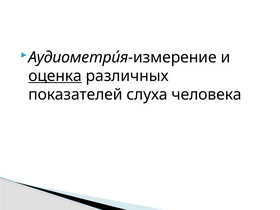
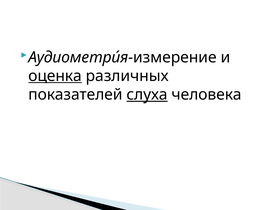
слуха underline: none -> present (147, 95)
